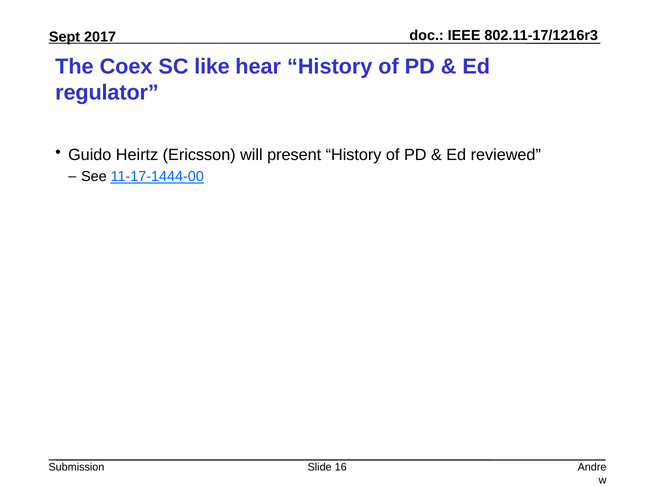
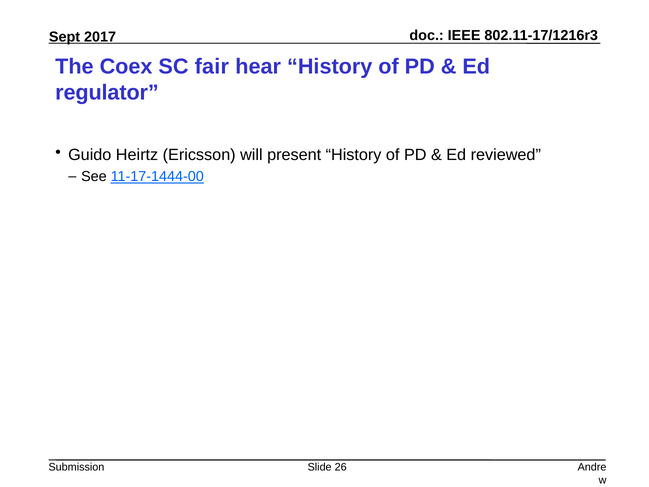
like: like -> fair (212, 66)
16: 16 -> 26 (341, 467)
